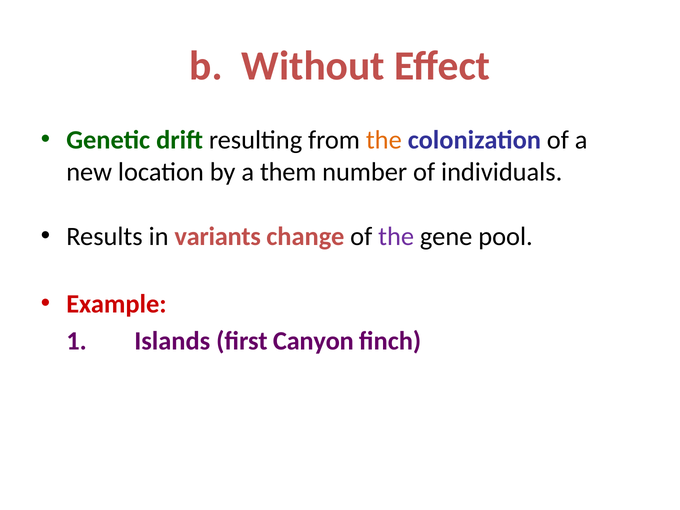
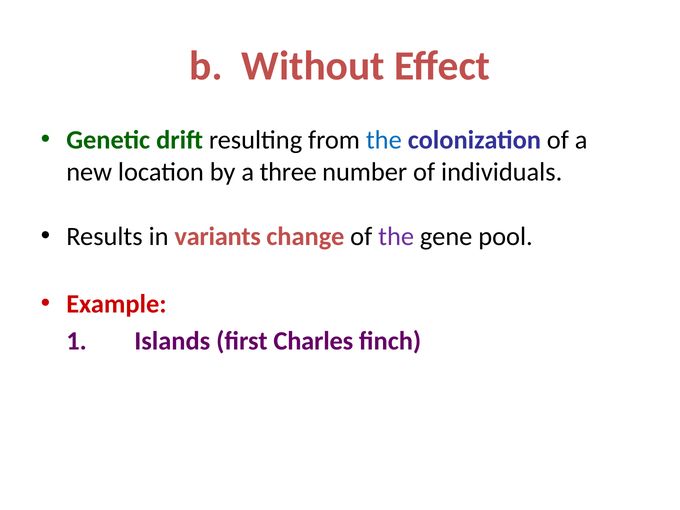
the colour: orange -> blue (384, 140)
them: them -> three (288, 172)
Canyon: Canyon -> Charles (313, 341)
